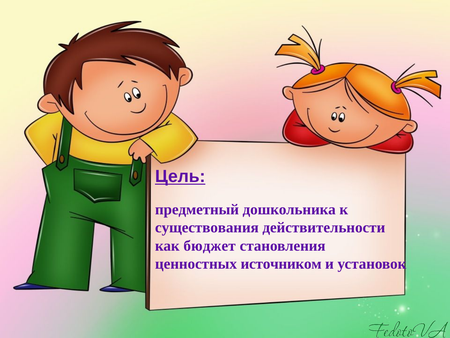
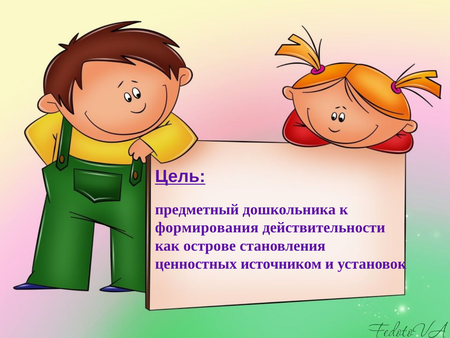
существования: существования -> формирования (207, 227)
бюджет: бюджет -> острове (210, 245)
